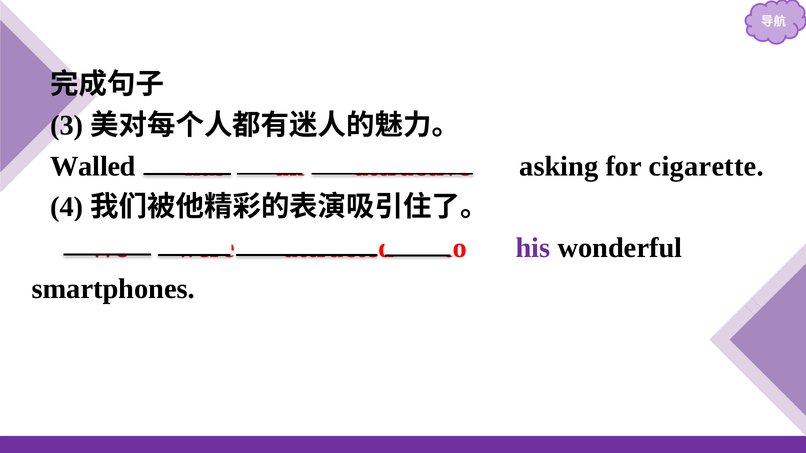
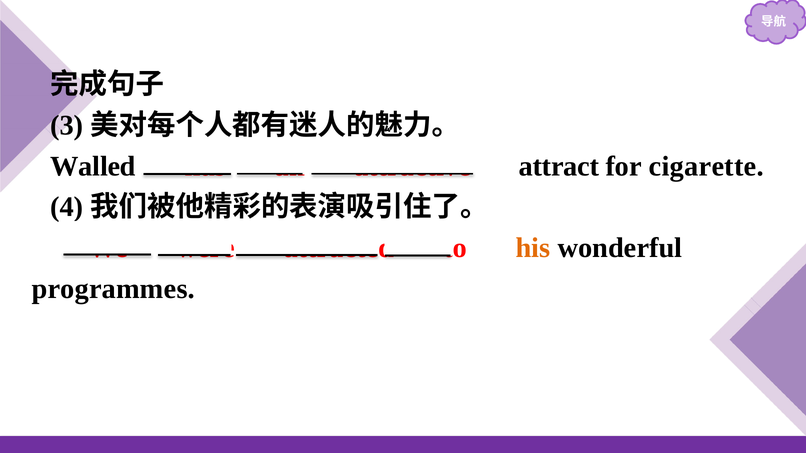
asking: asking -> attract (559, 166)
his colour: purple -> orange (533, 248)
smartphones: smartphones -> programmes (113, 289)
